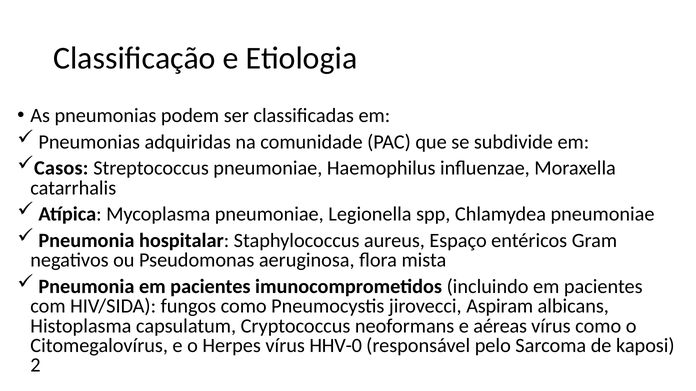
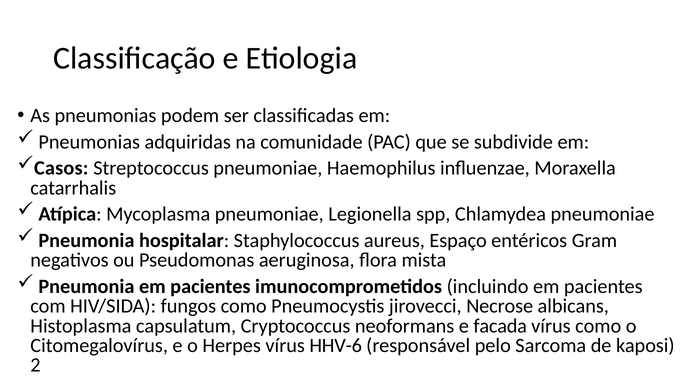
Aspiram: Aspiram -> Necrose (500, 306)
aéreas: aéreas -> facada (500, 326)
HHV-0: HHV-0 -> HHV-6 (336, 346)
